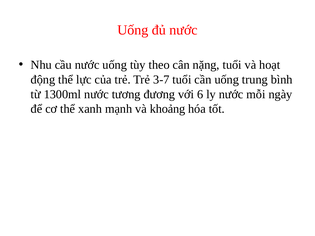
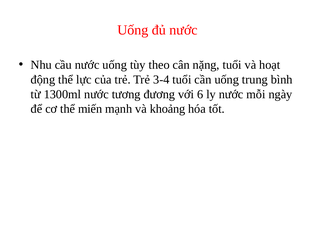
3-7: 3-7 -> 3-4 (161, 80)
xanh: xanh -> miến (90, 109)
